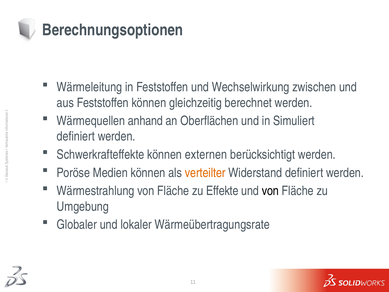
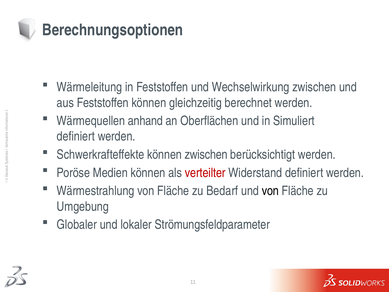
können externen: externen -> zwischen (206, 154)
verteilter colour: orange -> red (205, 173)
Effekte: Effekte -> Bedarf (222, 191)
Wärmeübertragungsrate: Wärmeübertragungsrate -> Strömungsfeldparameter (212, 224)
